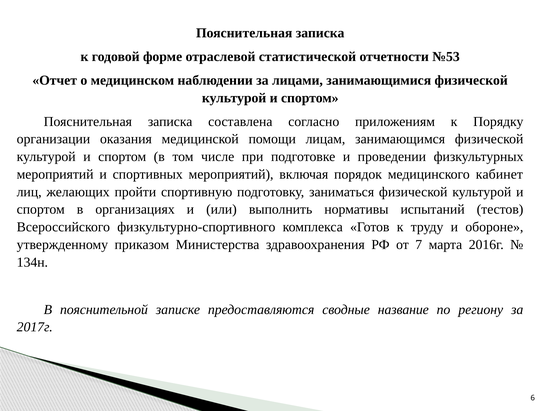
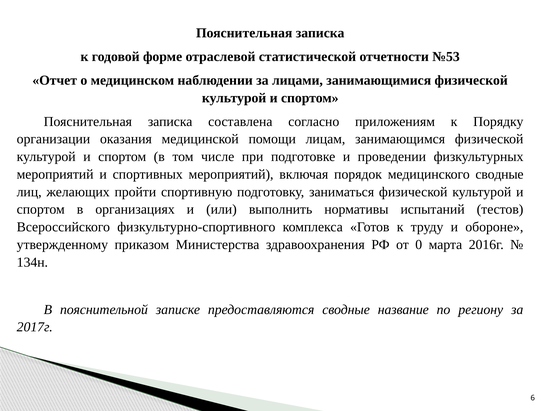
медицинского кабинет: кабинет -> сводные (500, 174)
7: 7 -> 0 (419, 245)
